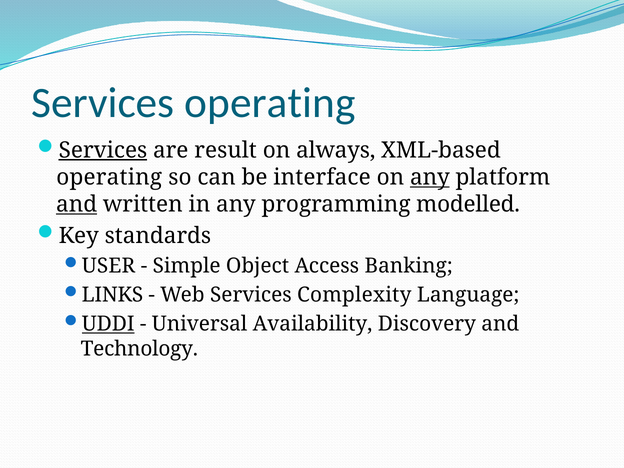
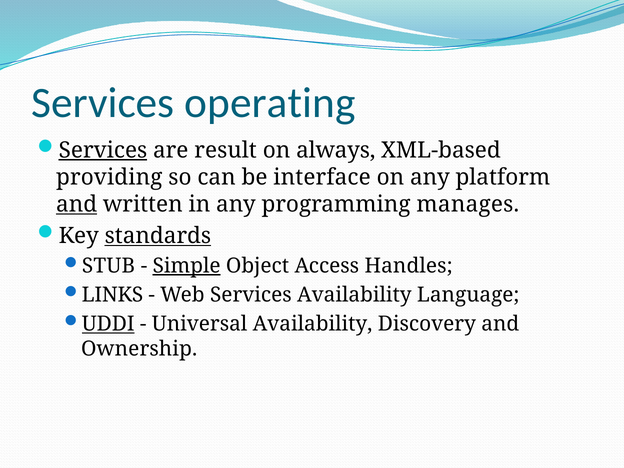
operating: operating -> providing (109, 177)
any underline: present -> none (430, 177)
modelled: modelled -> manages (468, 204)
standards underline: none -> present (158, 236)
USER: USER -> STUB (109, 266)
Simple underline: none -> present (187, 266)
Banking: Banking -> Handles (409, 266)
Services Complexity: Complexity -> Availability (354, 295)
Technology: Technology -> Ownership (139, 349)
